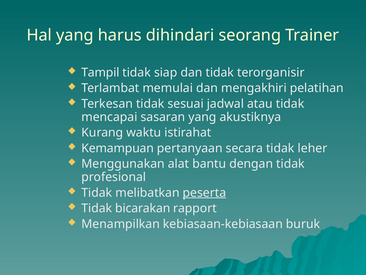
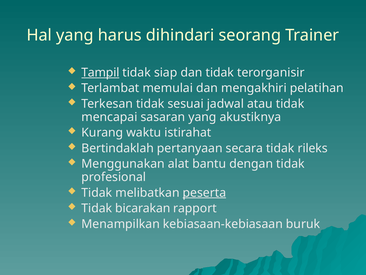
Tampil underline: none -> present (100, 72)
Kemampuan: Kemampuan -> Bertindaklah (118, 148)
leher: leher -> rileks (313, 148)
